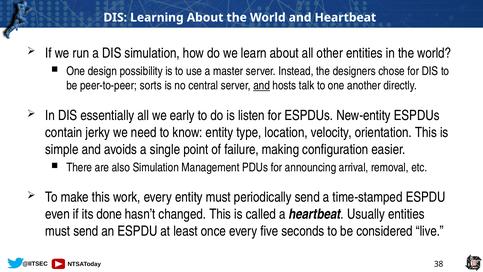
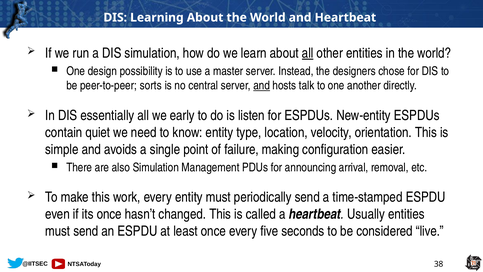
all underline: none -> present (308, 53)
jerky: jerky -> quiet (98, 132)
its done: done -> once (109, 214)
